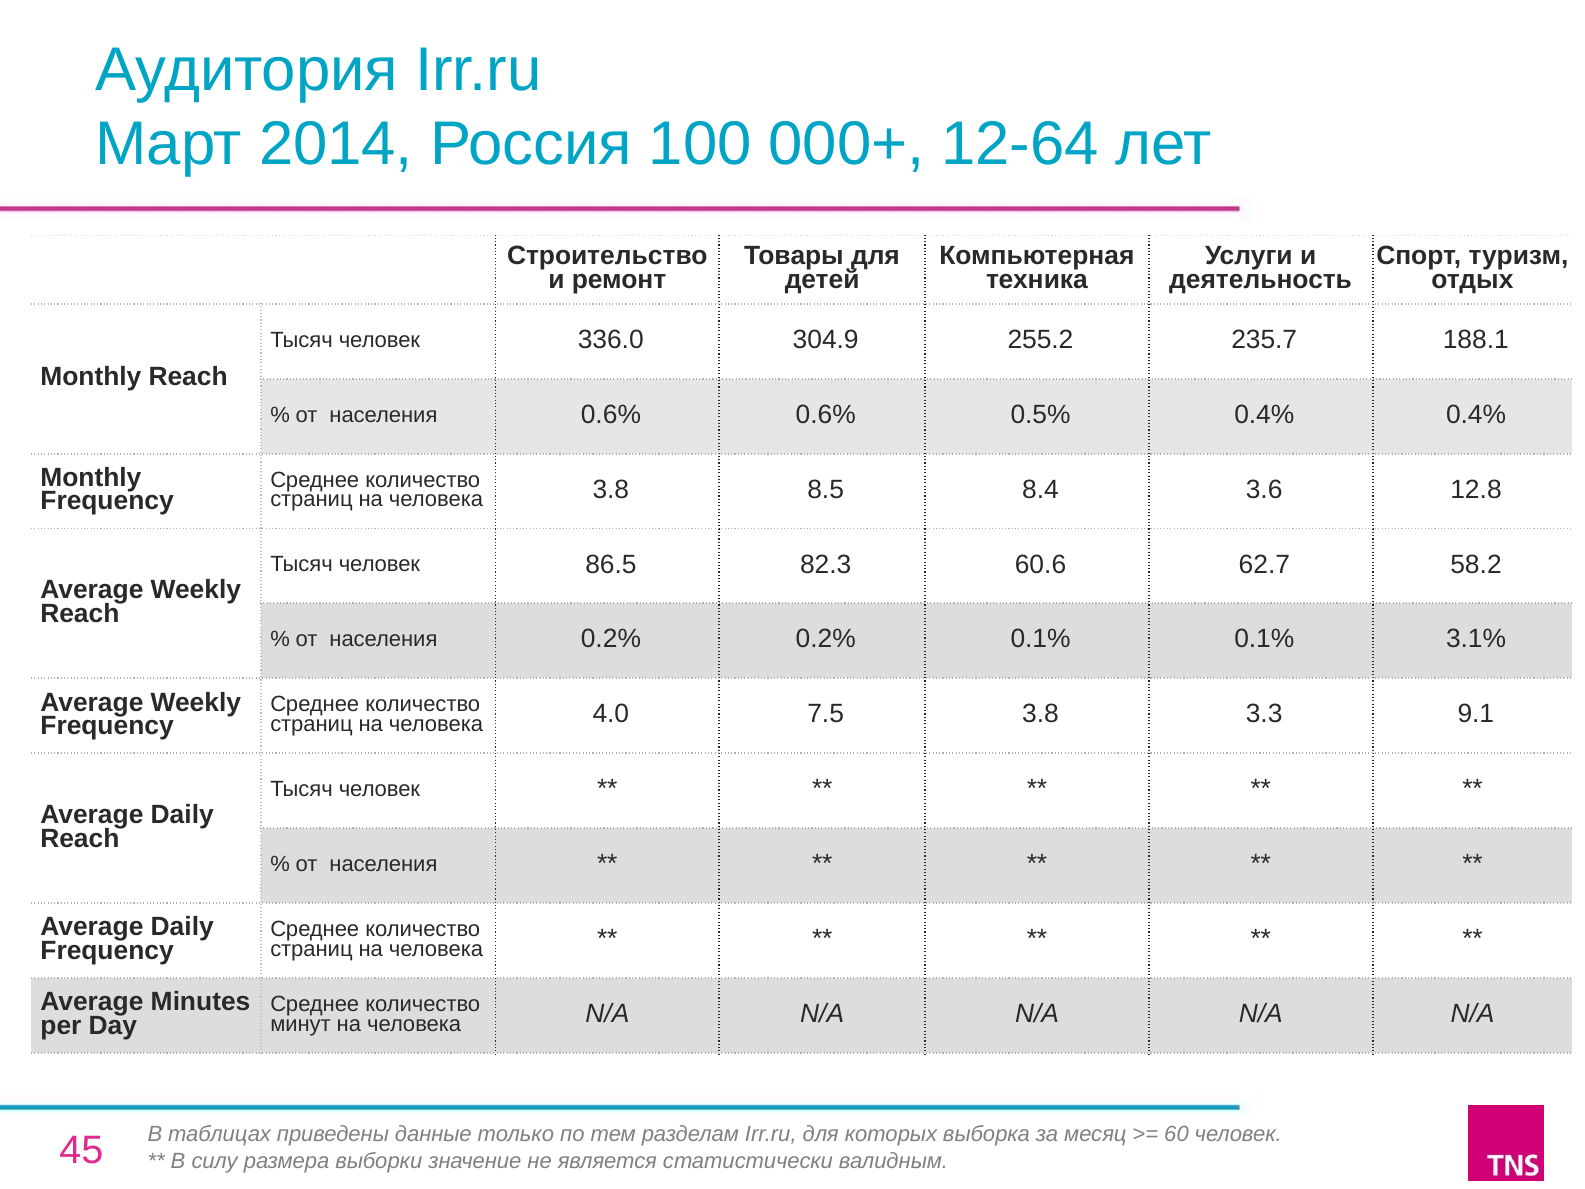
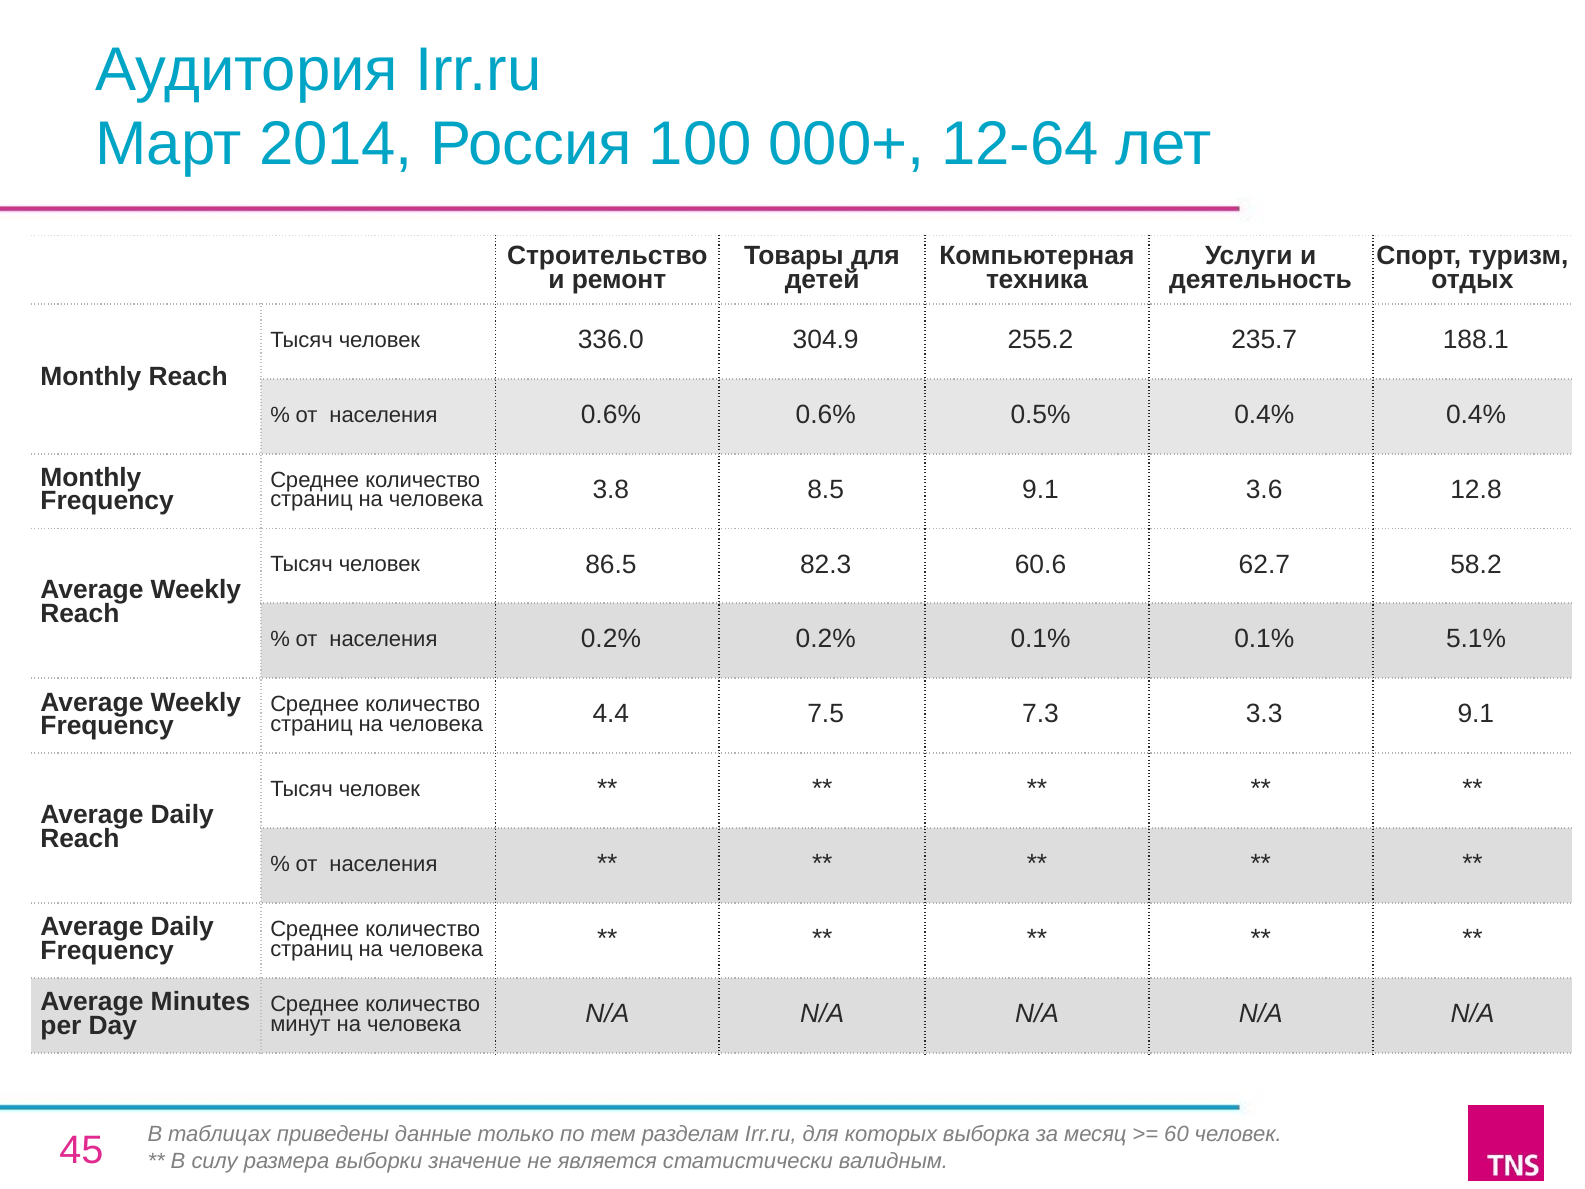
8.5 8.4: 8.4 -> 9.1 (1040, 489)
3.1%: 3.1% -> 5.1% (1476, 639)
4.0: 4.0 -> 4.4 (611, 714)
7.5 3.8: 3.8 -> 7.3 (1040, 714)
